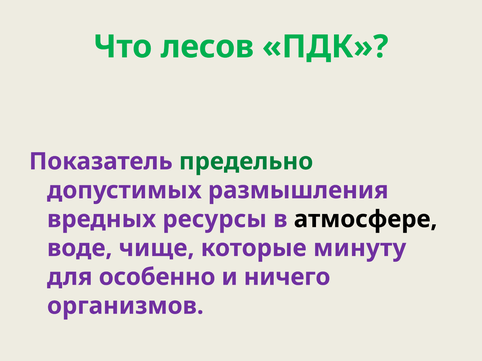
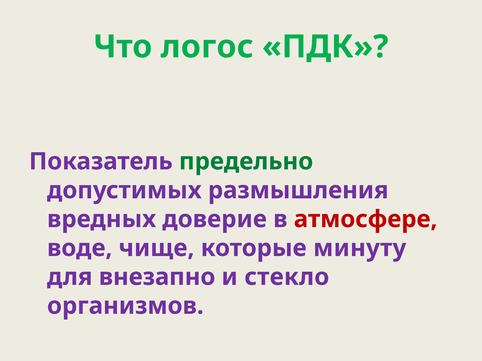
лесов: лесов -> логос (207, 47)
ресурсы: ресурсы -> доверие (215, 219)
атмосфере colour: black -> red (366, 219)
особенно: особенно -> внезапно (157, 277)
ничего: ничего -> стекло (287, 277)
